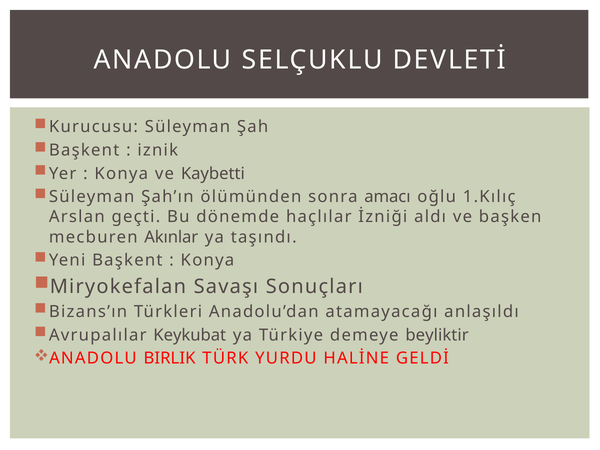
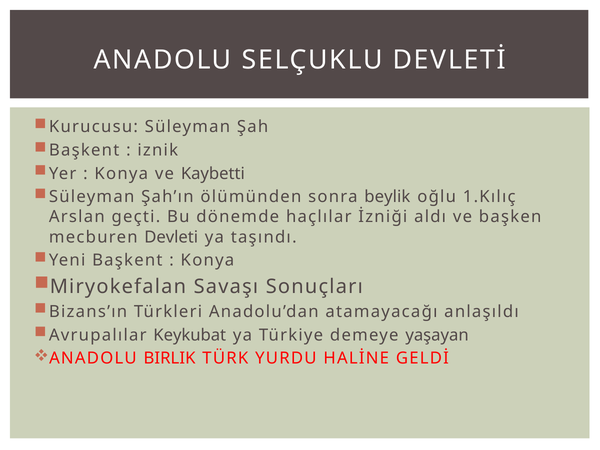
amacı: amacı -> beylik (387, 197)
Akınlar: Akınlar -> Devleti (171, 237)
beyliktir: beyliktir -> yaşayan (437, 335)
